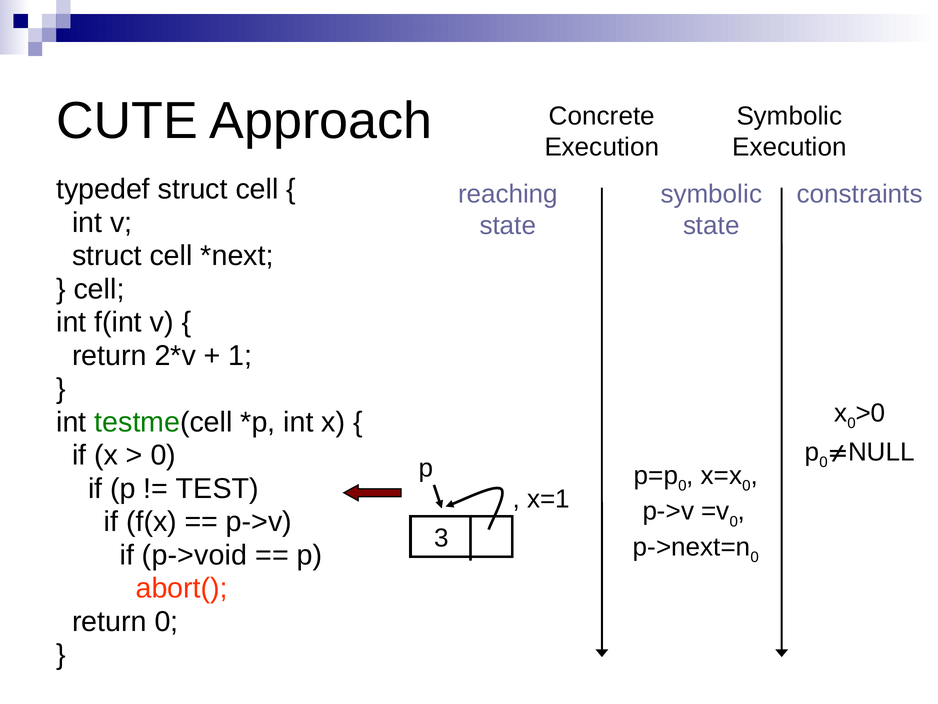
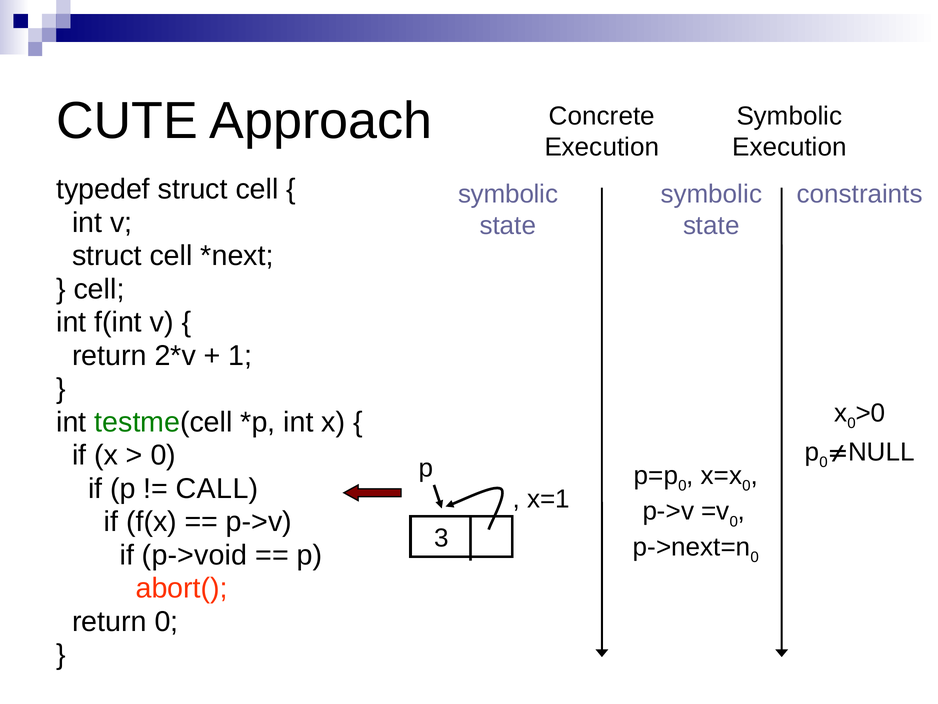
reaching: reaching -> symbolic (508, 194)
TEST: TEST -> CALL (217, 488)
